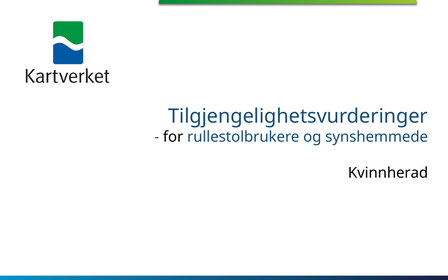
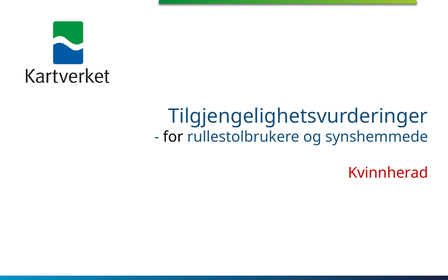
Kvinnherad colour: black -> red (388, 173)
